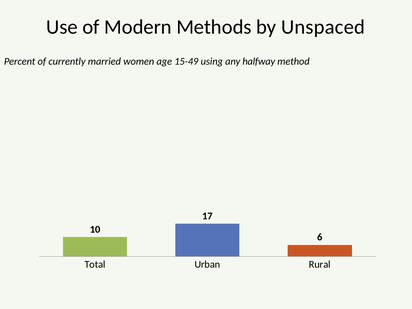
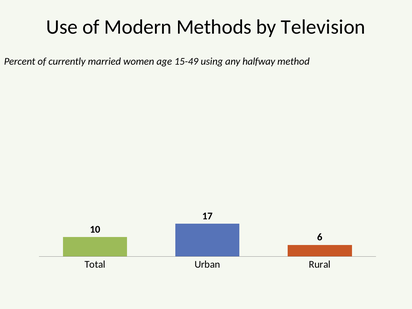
Unspaced: Unspaced -> Television (323, 27)
